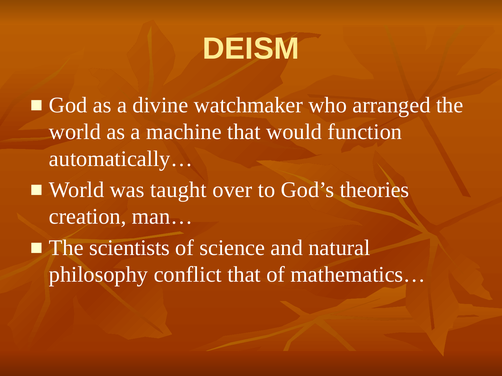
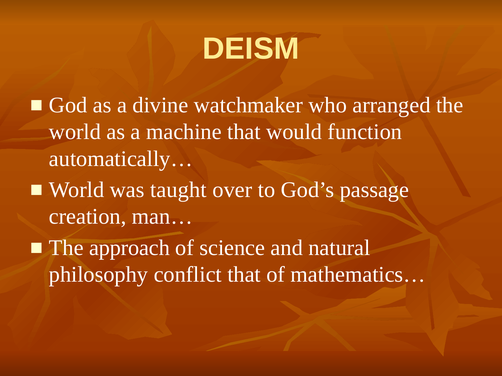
theories: theories -> passage (374, 190)
scientists: scientists -> approach (130, 248)
